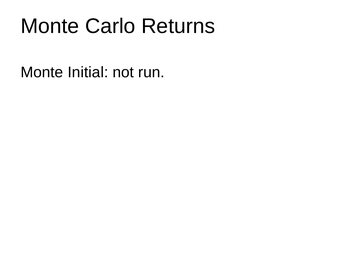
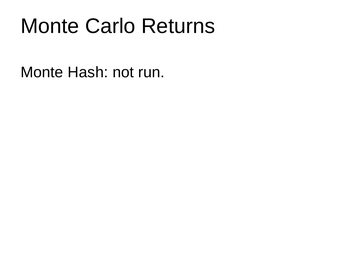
Initial: Initial -> Hash (88, 72)
